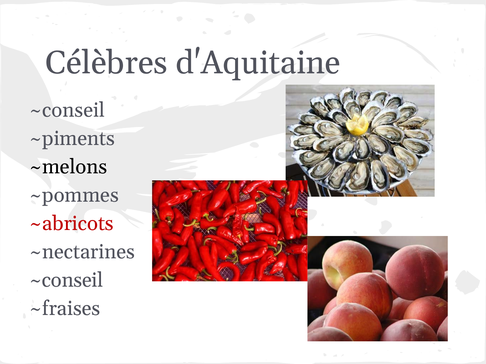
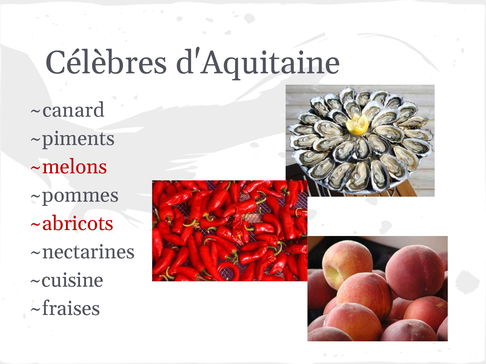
~conseil: ~conseil -> ~canard (67, 110)
~melons colour: black -> red (68, 167)
~conseil: ~conseil -> ~cuisine (66, 281)
